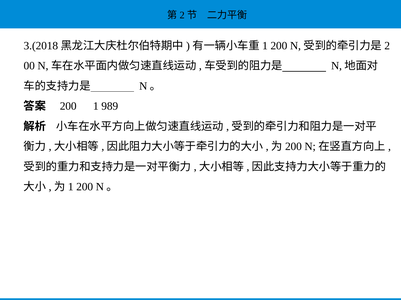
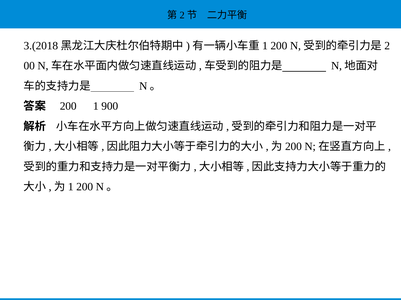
989: 989 -> 900 (110, 106)
